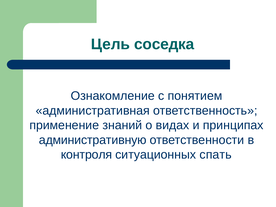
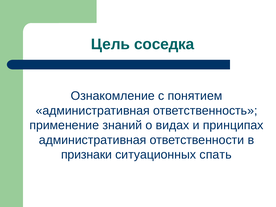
административную: административную -> административная (93, 140)
контроля: контроля -> признаки (86, 155)
